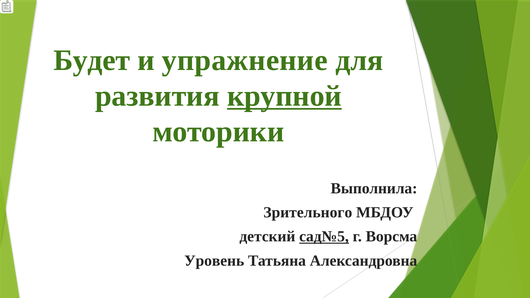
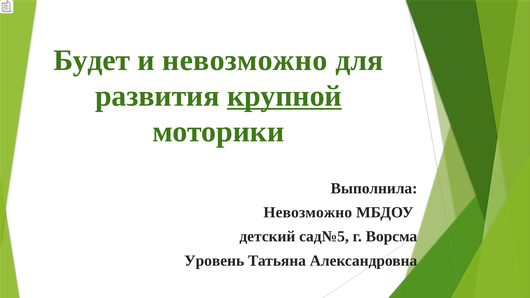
и упражнение: упражнение -> невозможно (245, 60)
Зрительного: Зрительного -> Невозможно (308, 213)
сад№5 underline: present -> none (324, 237)
